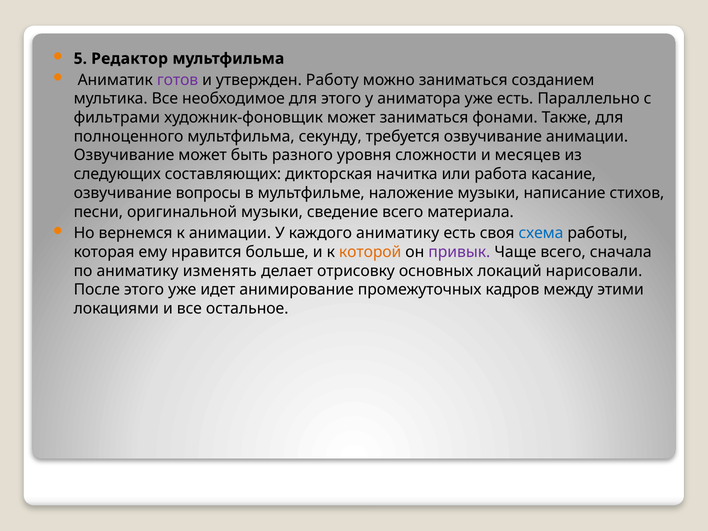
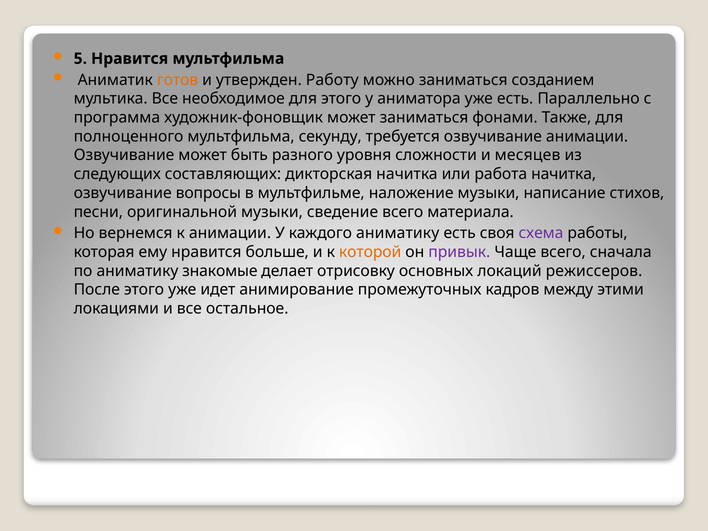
5 Редактор: Редактор -> Нравится (130, 59)
готов colour: purple -> orange (178, 80)
фильтрами: фильтрами -> программа (117, 118)
работа касание: касание -> начитка (564, 174)
схема colour: blue -> purple (541, 233)
изменять: изменять -> знакомые (220, 271)
нарисовали: нарисовали -> режиссеров (594, 271)
